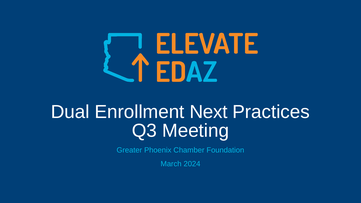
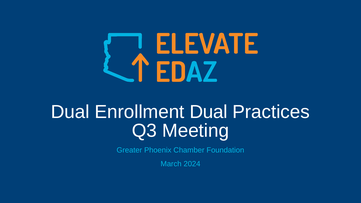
Enrollment Next: Next -> Dual (209, 112)
